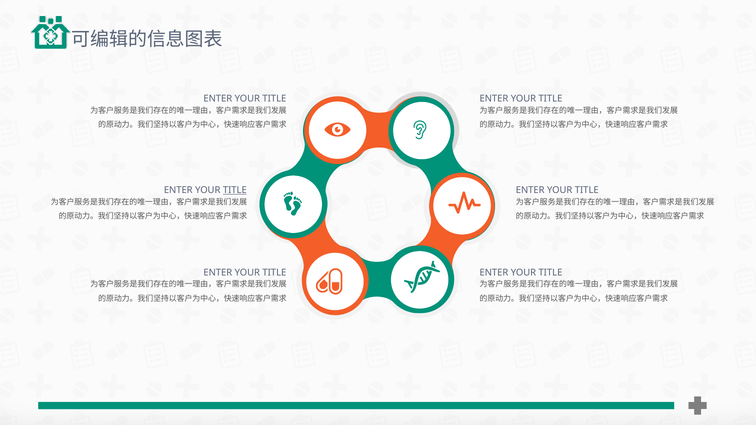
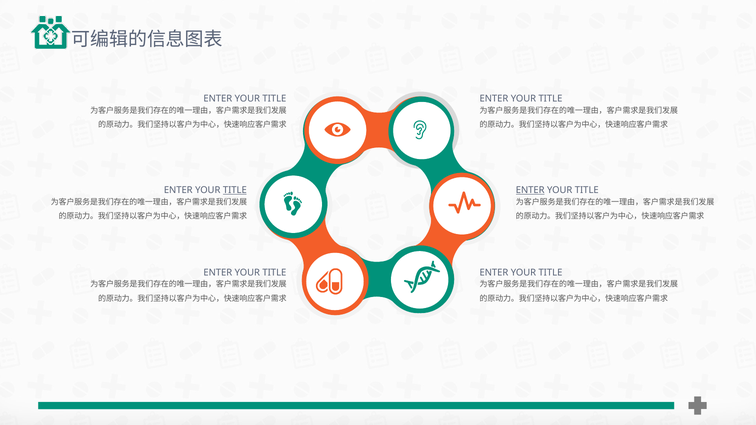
ENTER underline: none -> present (530, 190)
